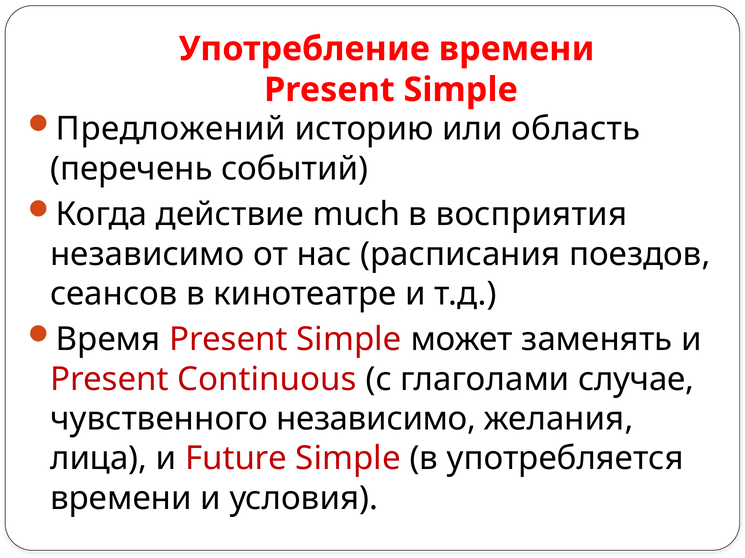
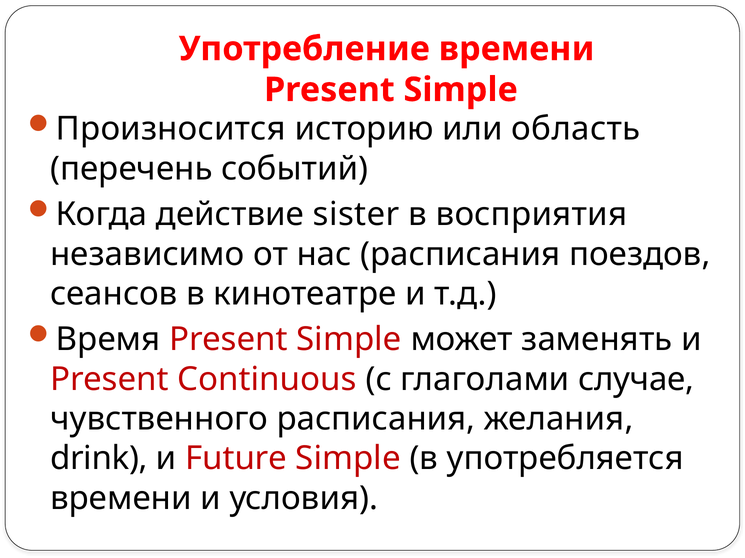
Предложений: Предложений -> Произносится (171, 129)
much: much -> sister (356, 215)
чувственного независимо: независимо -> расписания (376, 419)
лица: лица -> drink (99, 459)
